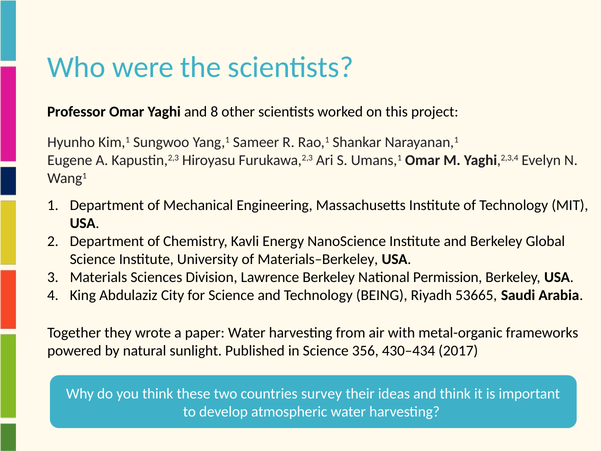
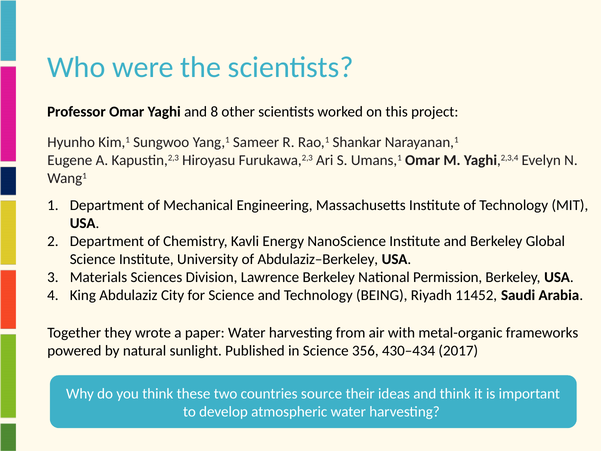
Materials–Berkeley: Materials–Berkeley -> Abdulaziz–Berkeley (318, 259)
53665: 53665 -> 11452 (476, 295)
survey: survey -> source (322, 393)
